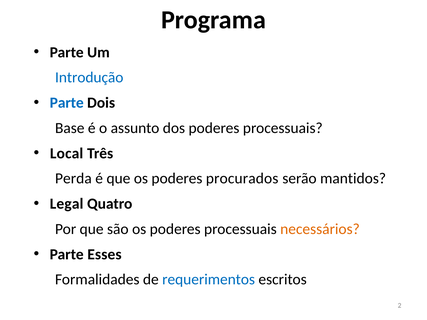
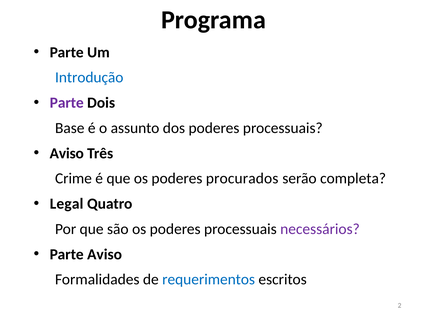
Parte colour: blue -> purple (67, 103)
Local: Local -> Aviso (67, 153)
Perda: Perda -> Crime (73, 179)
mantidos: mantidos -> completa (353, 179)
necessários colour: orange -> purple (320, 229)
Parte Esses: Esses -> Aviso (105, 254)
